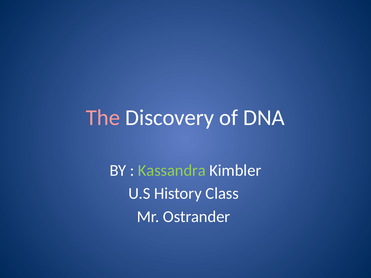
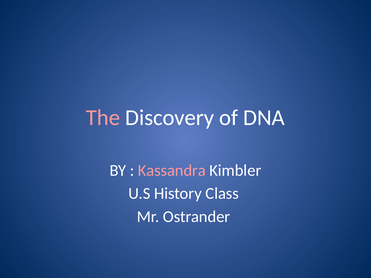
Kassandra colour: light green -> pink (172, 171)
